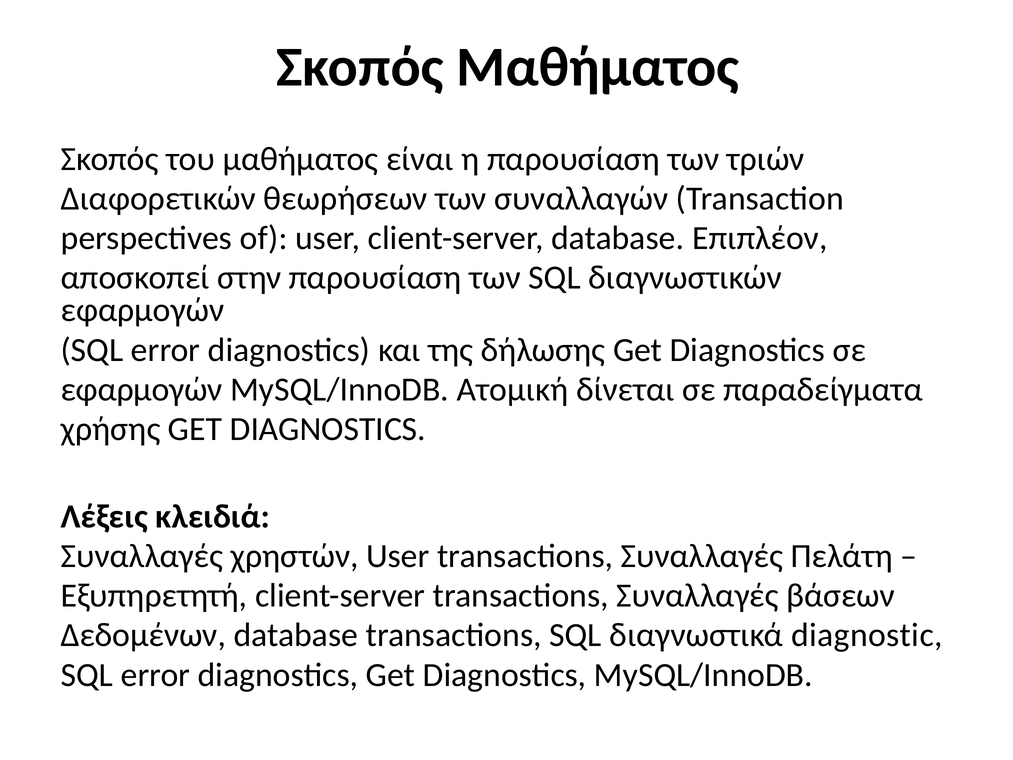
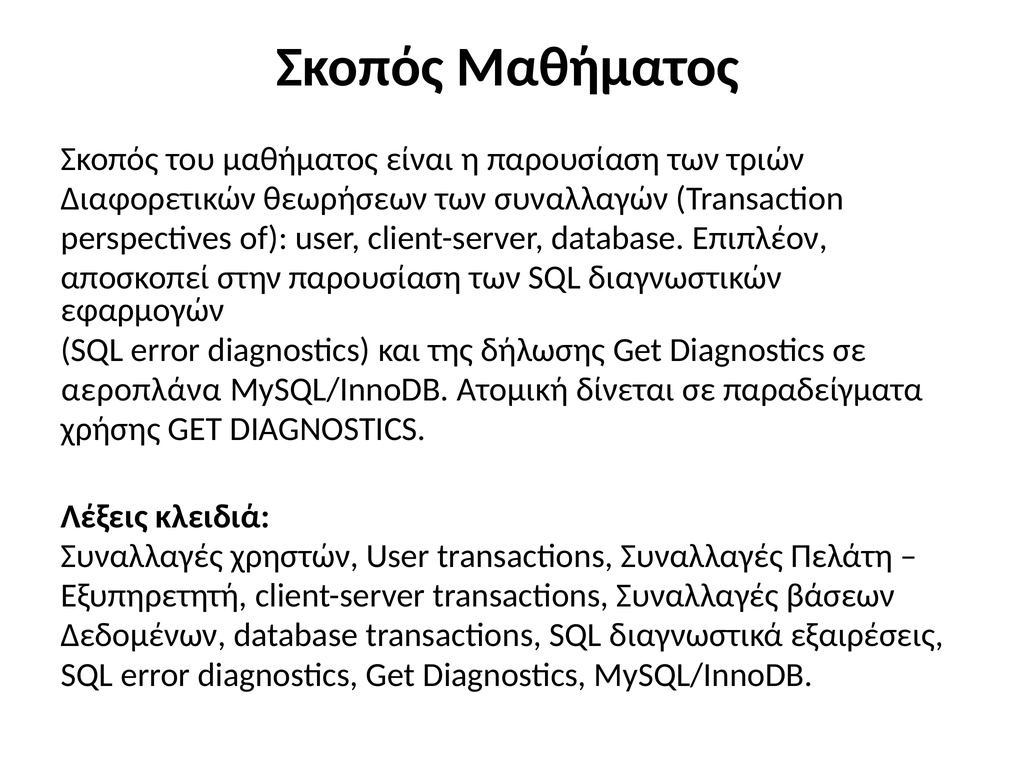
εφαρμογών: εφαρμογών -> αεροπλάνα (141, 389)
diagnostic: diagnostic -> εξαιρέσεις (867, 635)
